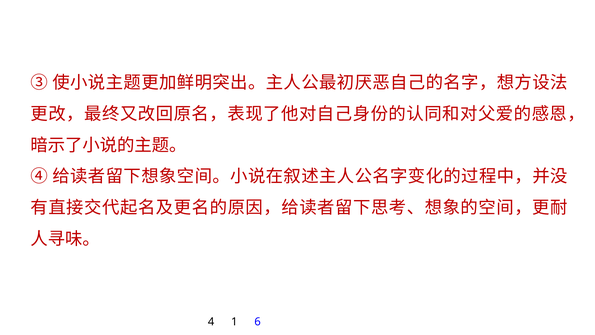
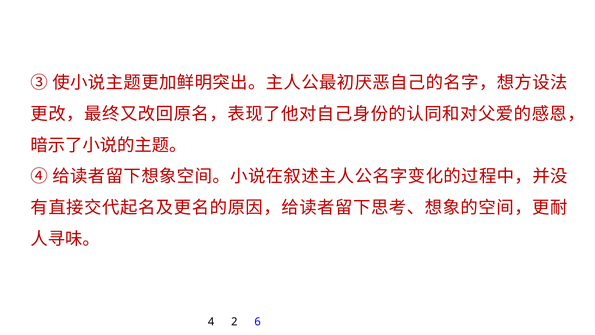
1: 1 -> 2 (234, 322)
